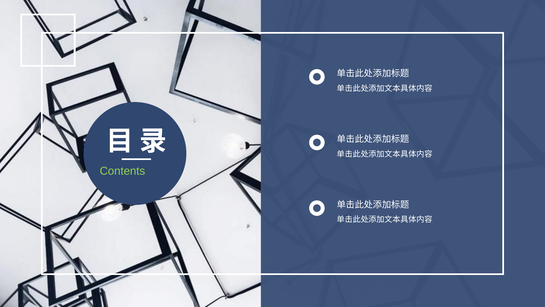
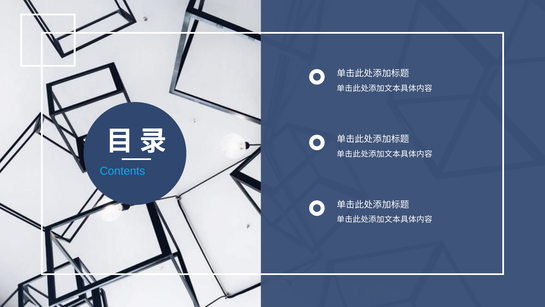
Contents colour: light green -> light blue (122, 171)
